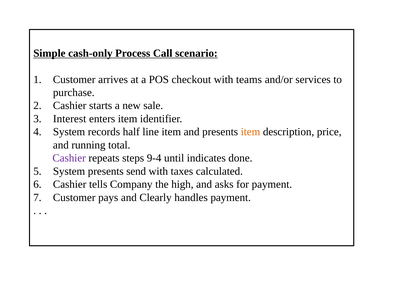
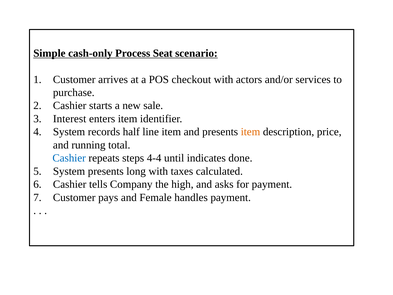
Call: Call -> Seat (163, 53)
teams: teams -> actors (249, 79)
Cashier colour: purple -> blue (69, 158)
9-4: 9-4 -> 4-4 (154, 158)
send: send -> long (136, 171)
Clearly: Clearly -> Female (156, 197)
